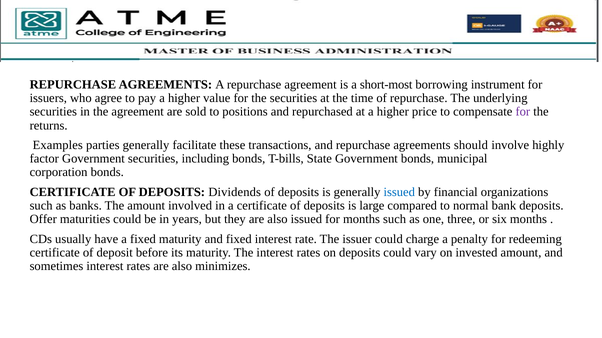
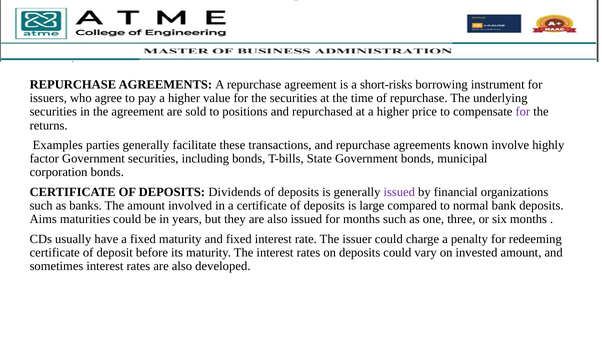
short-most: short-most -> short-risks (386, 85)
should: should -> known (471, 145)
issued colour: blue -> purple (399, 192)
Offer: Offer -> Aims (43, 220)
minimizes: minimizes -> developed (223, 266)
